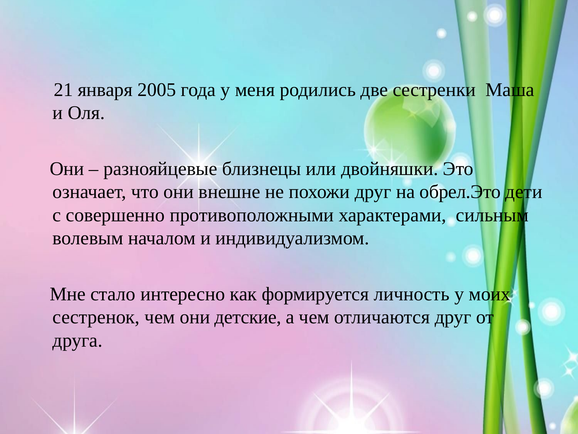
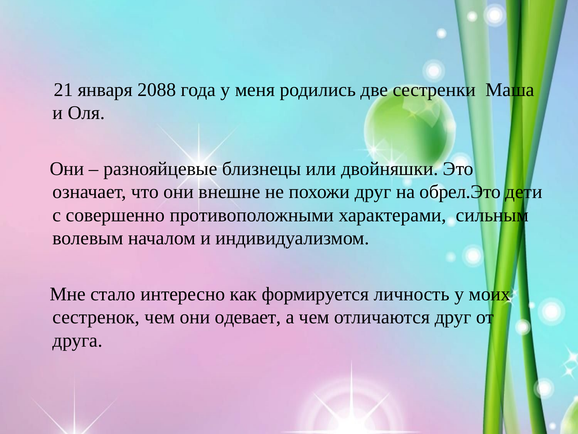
2005: 2005 -> 2088 (157, 90)
детские: детские -> одевает (248, 317)
